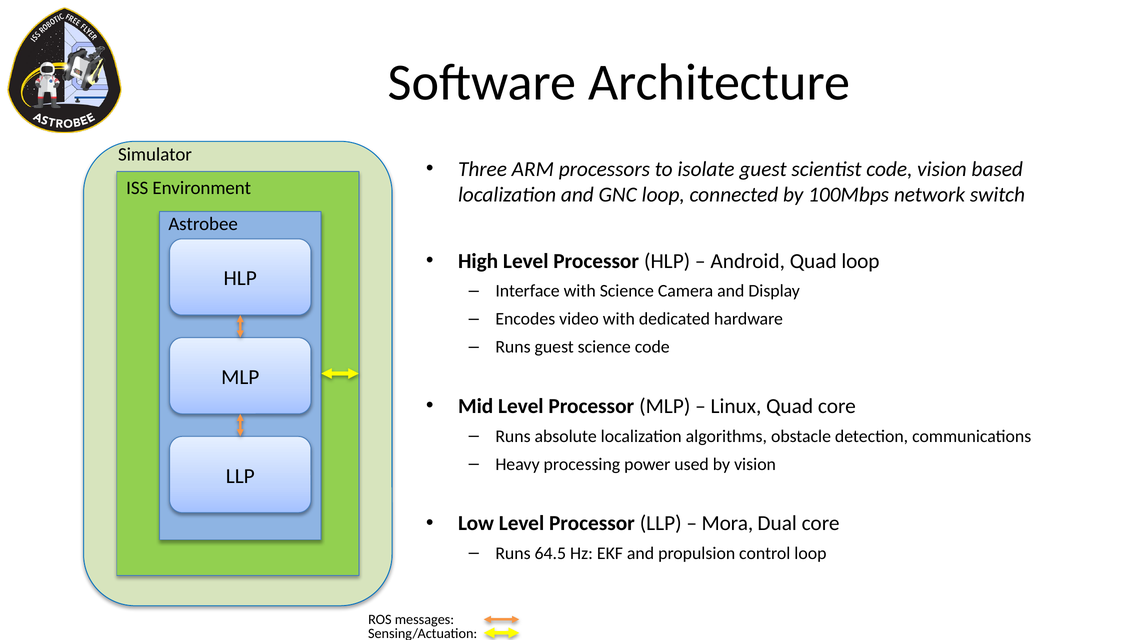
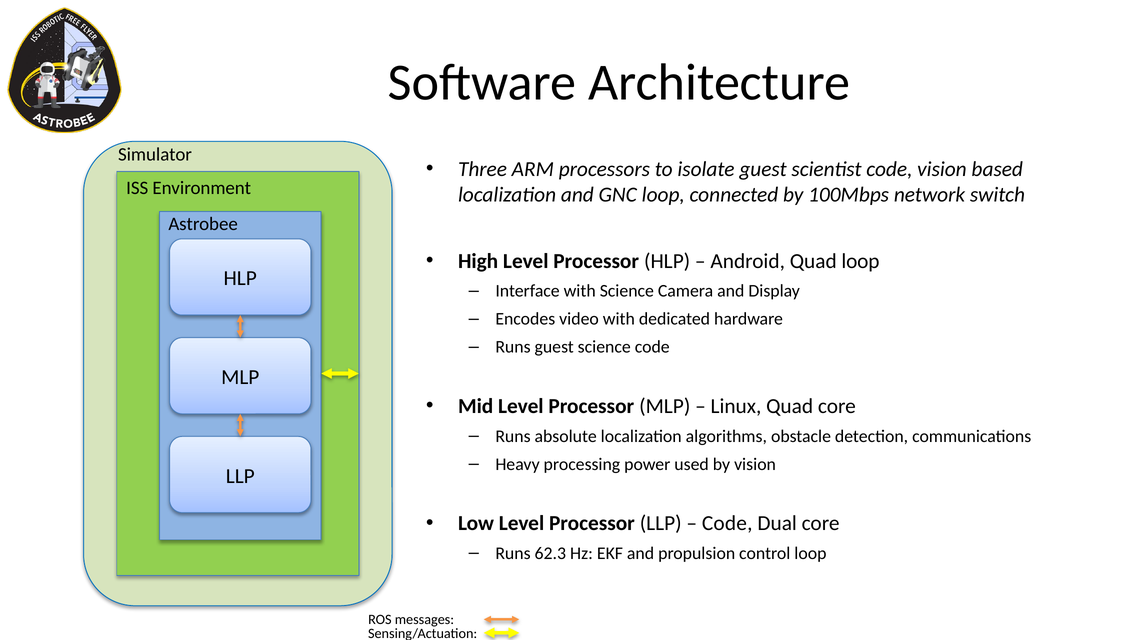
Mora: Mora -> Code (727, 524)
64.5: 64.5 -> 62.3 (550, 553)
